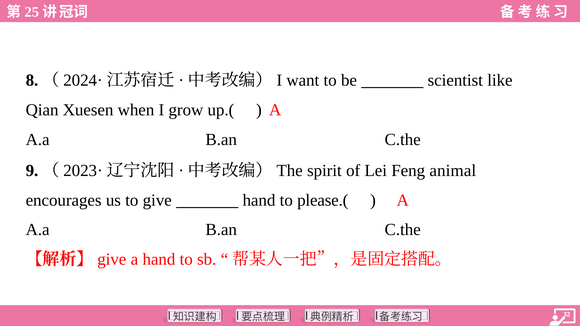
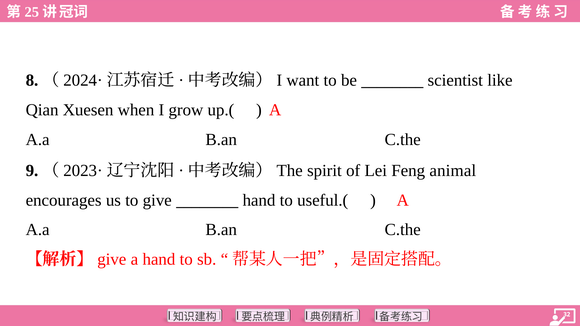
please.(: please.( -> useful.( (323, 200)
